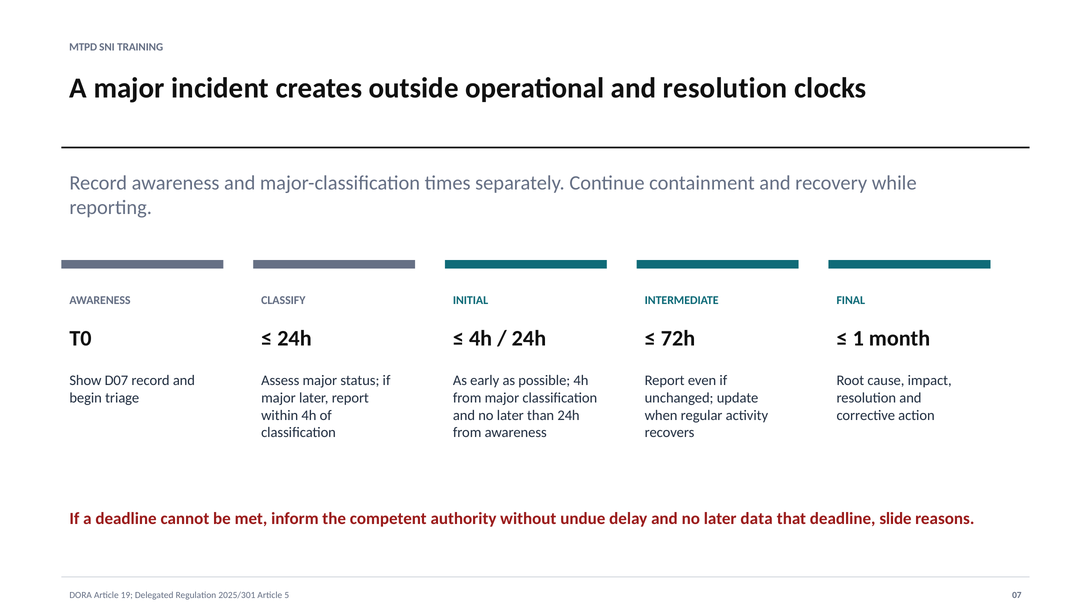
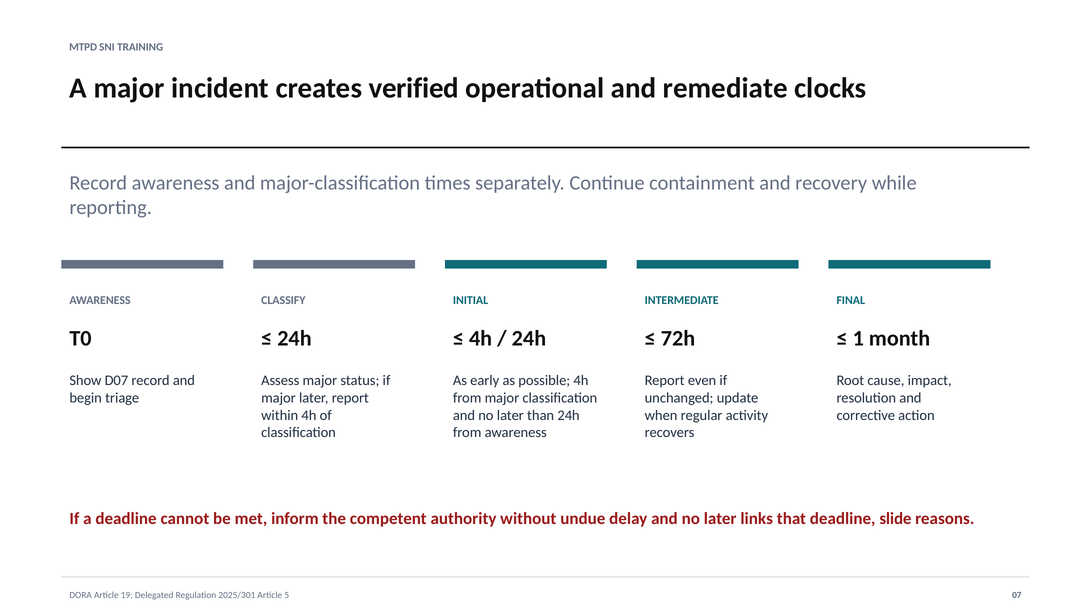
outside: outside -> verified (414, 88)
and resolution: resolution -> remediate (725, 88)
data: data -> links (757, 518)
